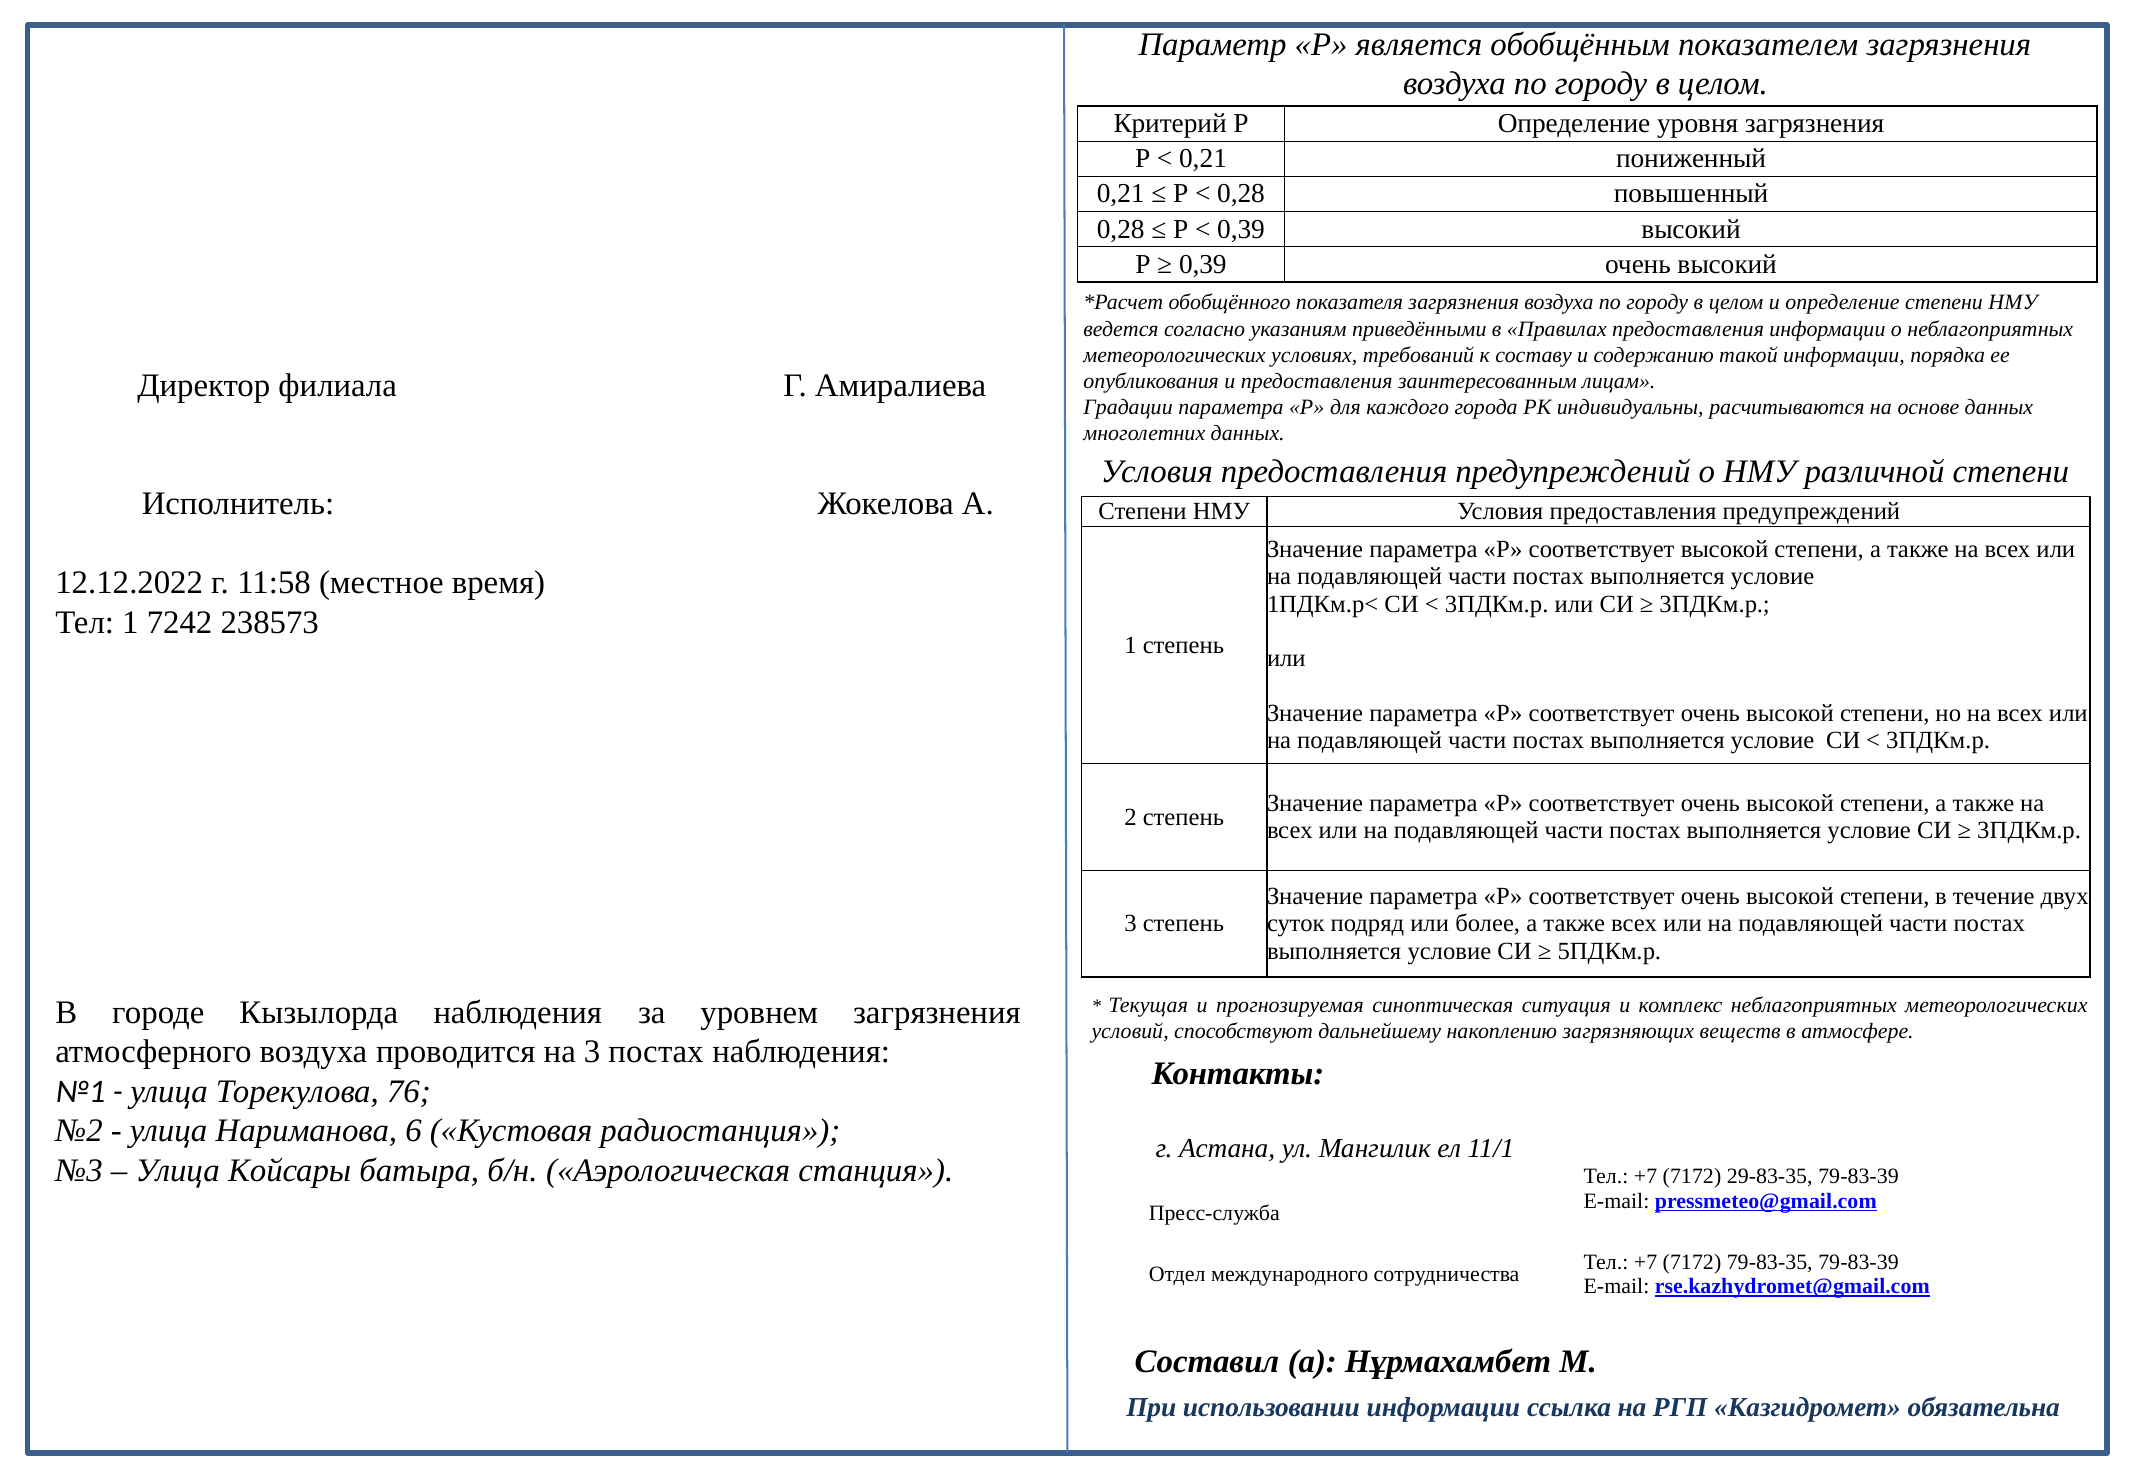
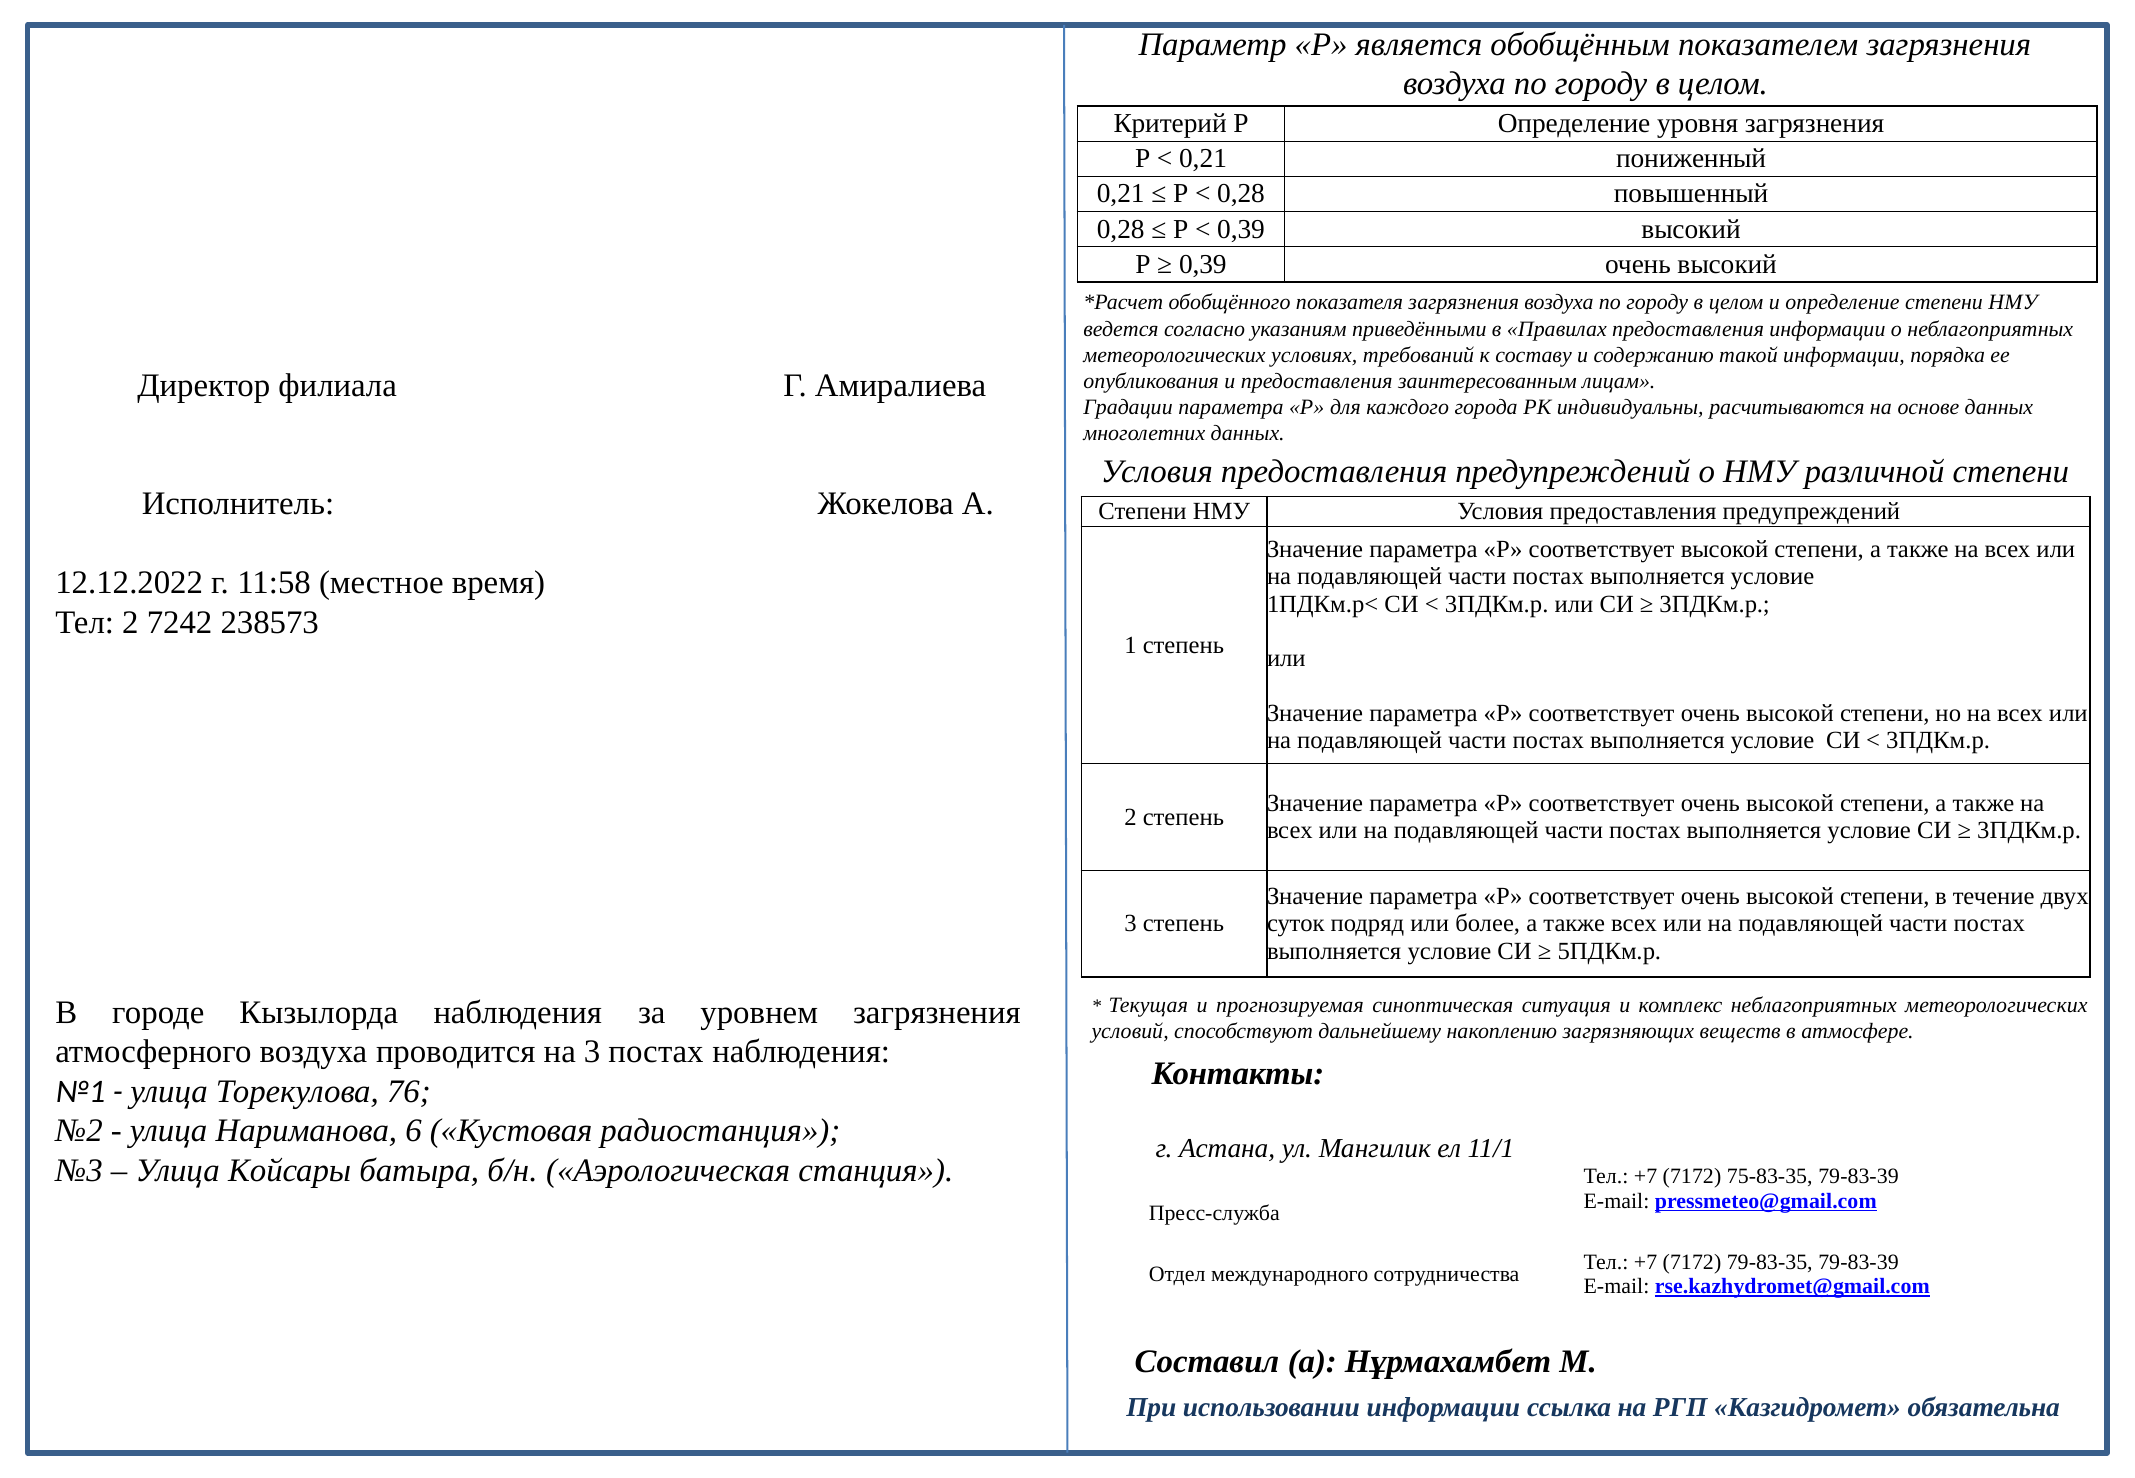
Тел 1: 1 -> 2 (130, 622)
29-83-35: 29-83-35 -> 75-83-35 (1770, 1177)
